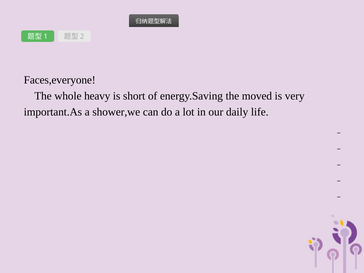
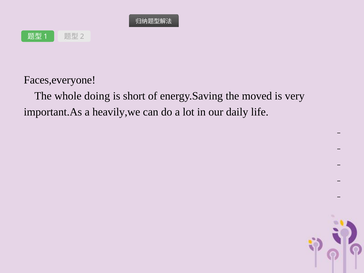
heavy: heavy -> doing (97, 96)
shower,we: shower,we -> heavily,we (116, 112)
